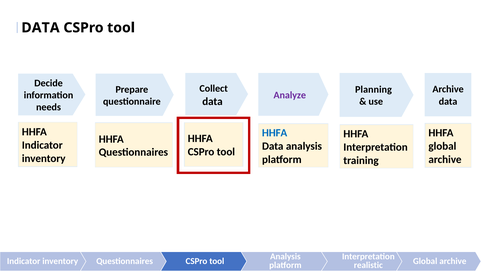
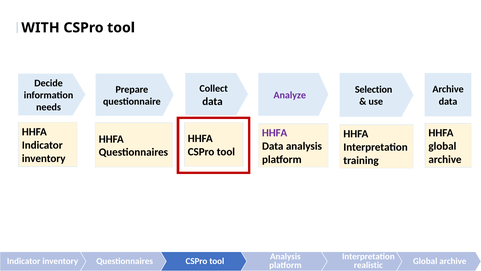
DATA: DATA -> WITH (40, 28)
Planning: Planning -> Selection (374, 89)
HHFA colour: blue -> purple (275, 133)
